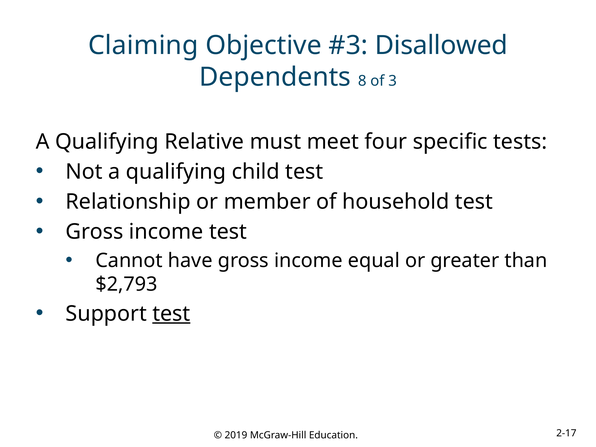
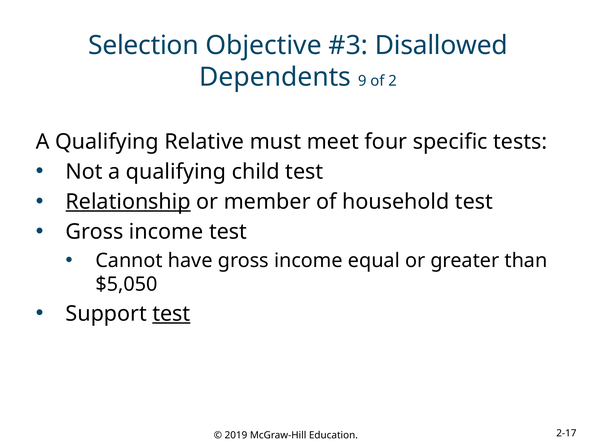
Claiming: Claiming -> Selection (143, 45)
8: 8 -> 9 (362, 81)
3: 3 -> 2 (393, 81)
Relationship underline: none -> present (128, 202)
$2,793: $2,793 -> $5,050 (126, 284)
